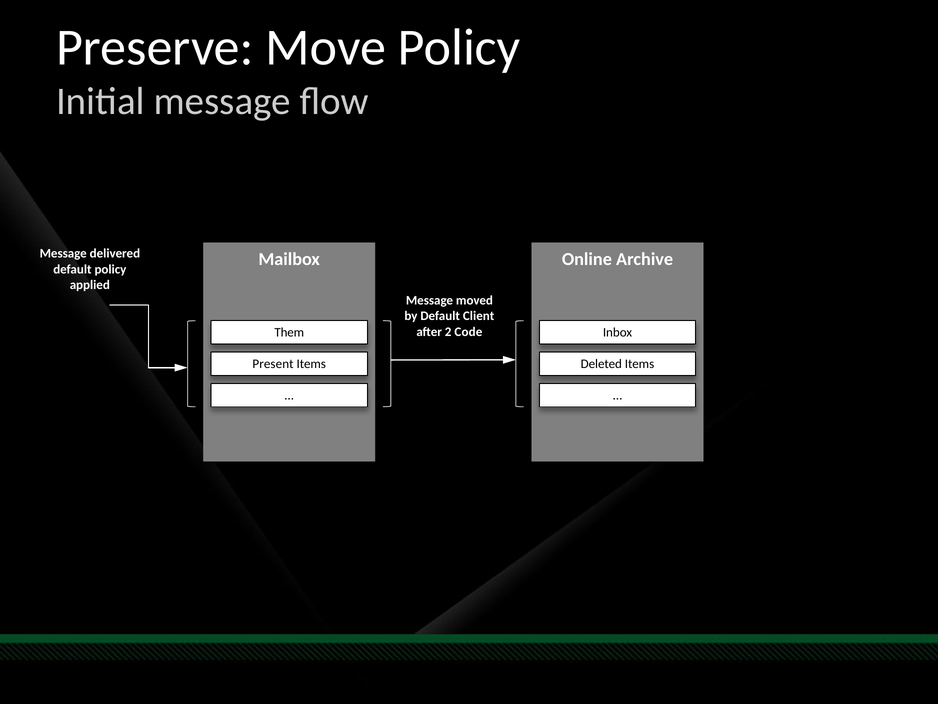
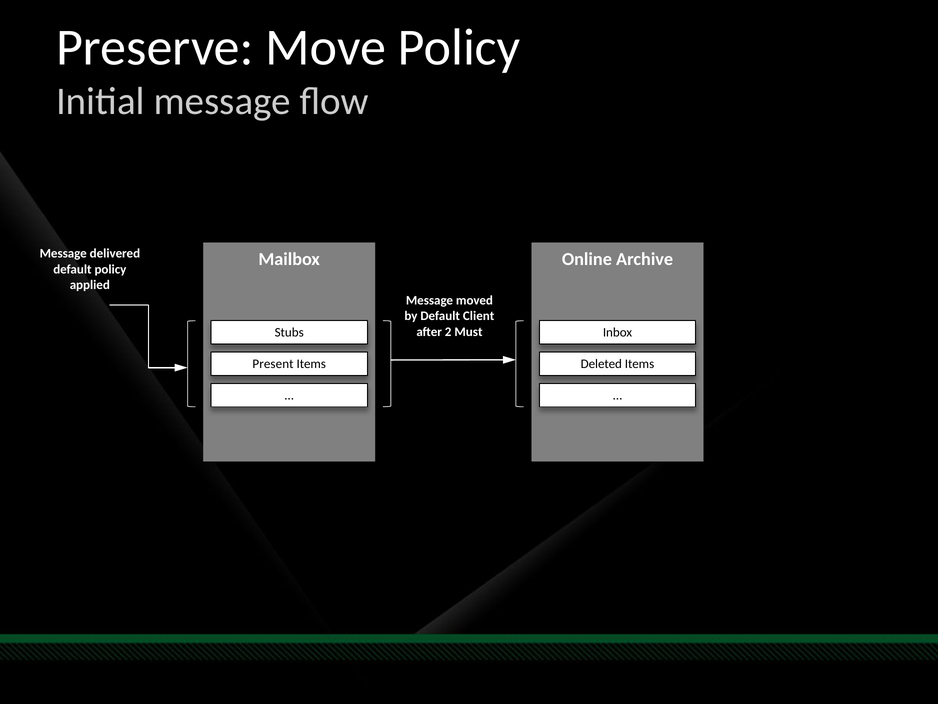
Code: Code -> Must (468, 332)
Them: Them -> Stubs (289, 332)
